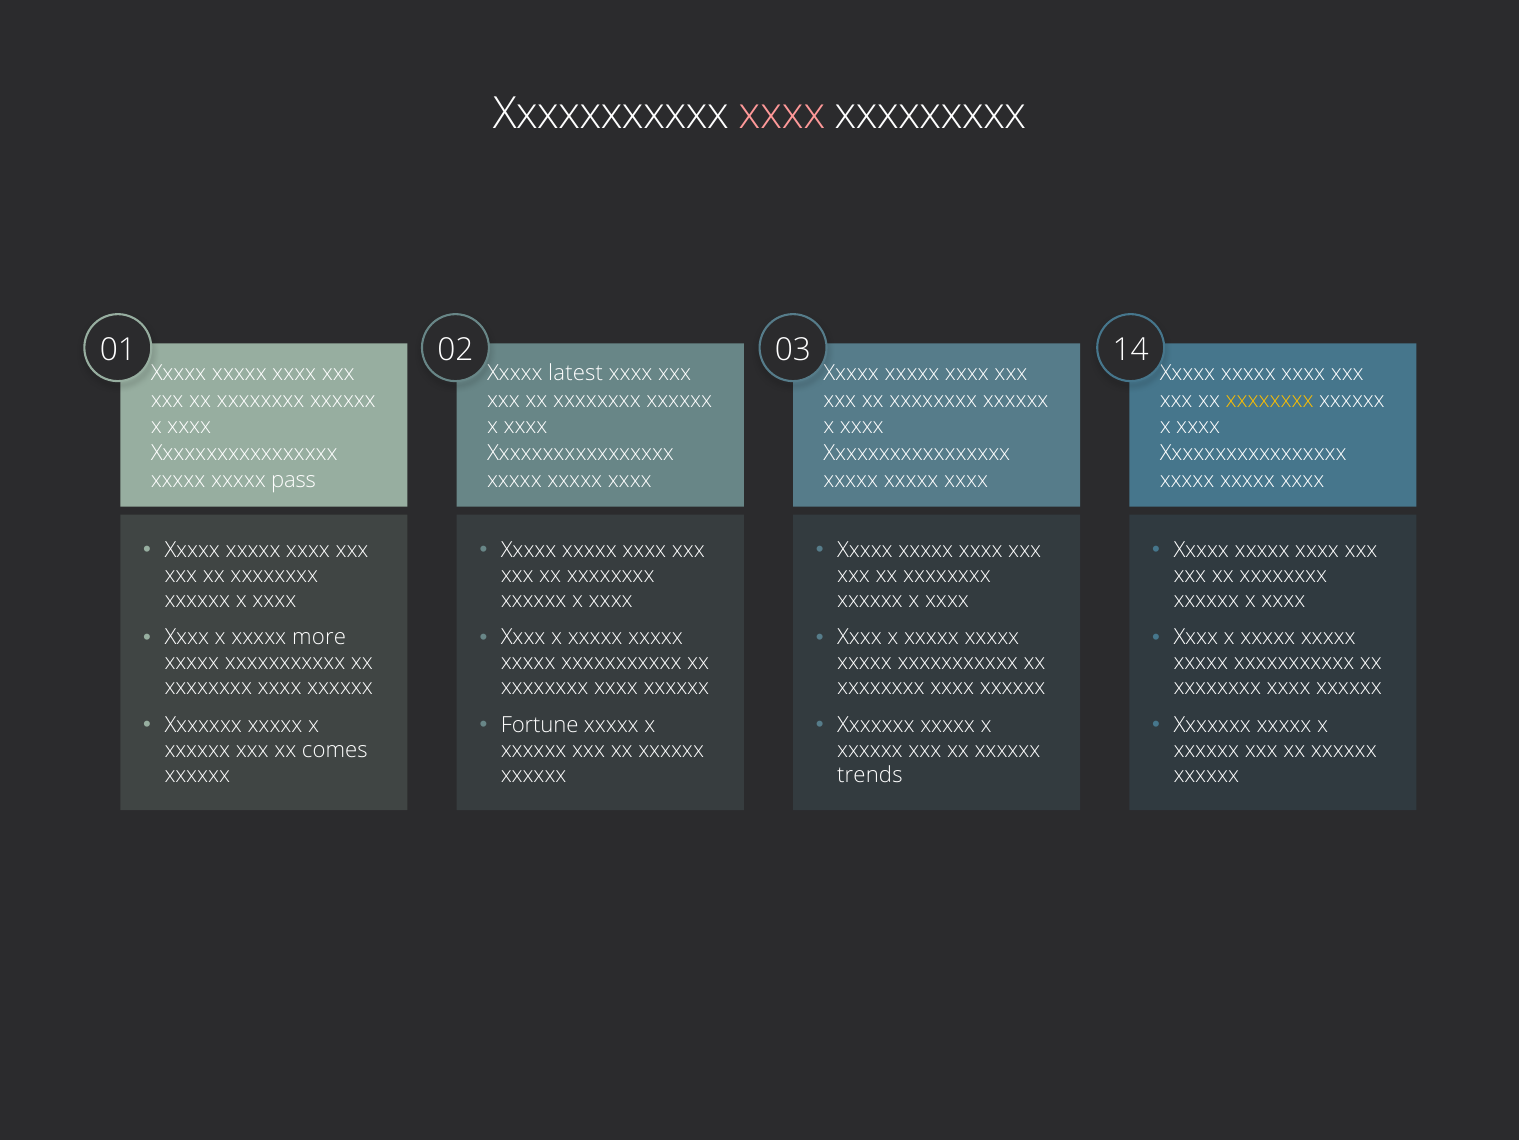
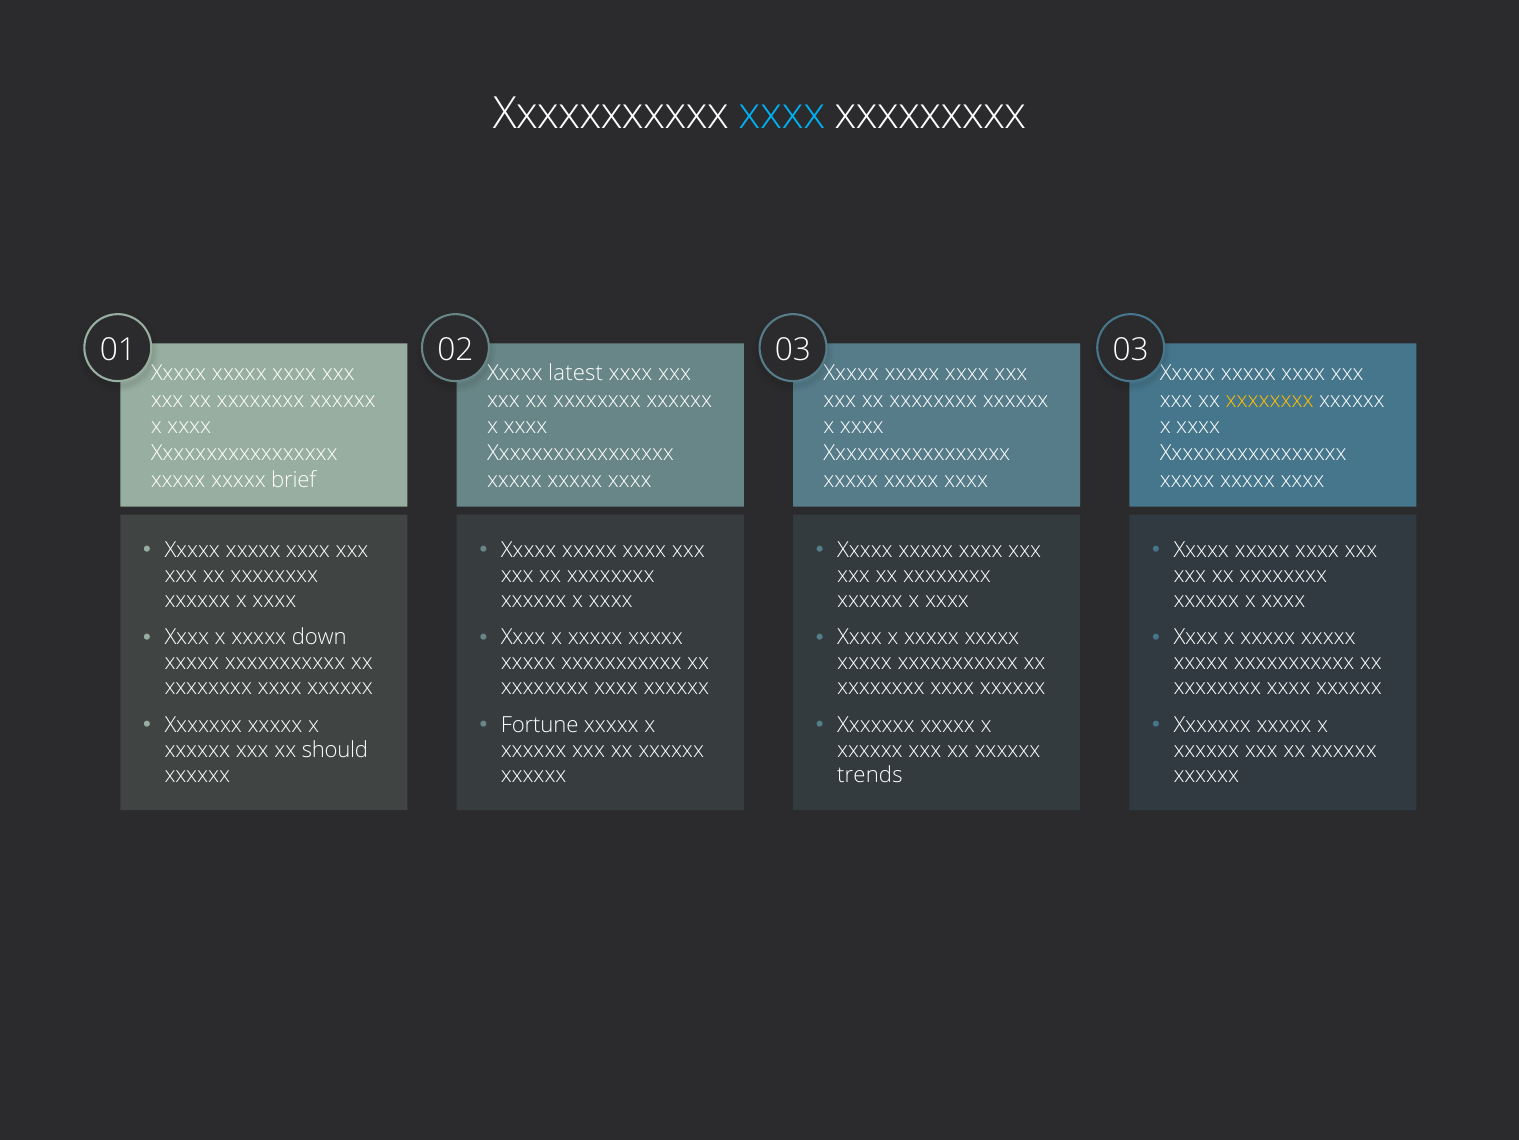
xxxx colour: pink -> light blue (782, 113)
03 14: 14 -> 03 (1131, 350)
pass: pass -> brief (294, 479)
more: more -> down (319, 637)
comes: comes -> should (335, 750)
